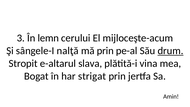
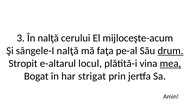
În lemn: lemn -> nalţă (48, 38)
mă prin: prin -> faţa (105, 51)
slava: slava -> locul (90, 63)
mea underline: none -> present (170, 63)
